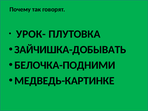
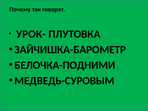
ЗАЙЧИШКА-ДОБЫВАТЬ: ЗАЙЧИШКА-ДОБЫВАТЬ -> ЗАЙЧИШКА-БАРОМЕТР (70, 50)
МЕДВЕДЬ-КАРТИНКЕ: МЕДВЕДЬ-КАРТИНКЕ -> МЕДВЕДЬ-СУРОВЫМ (64, 81)
